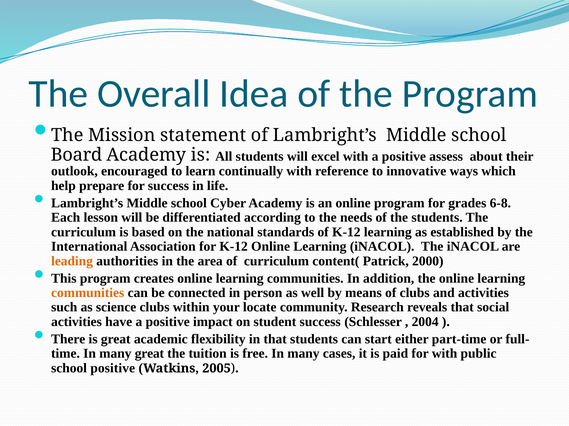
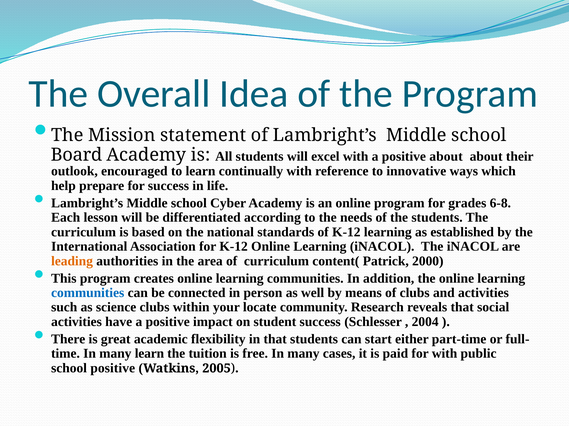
positive assess: assess -> about (446, 157)
communities colour: orange -> blue (88, 293)
many great: great -> learn (149, 354)
